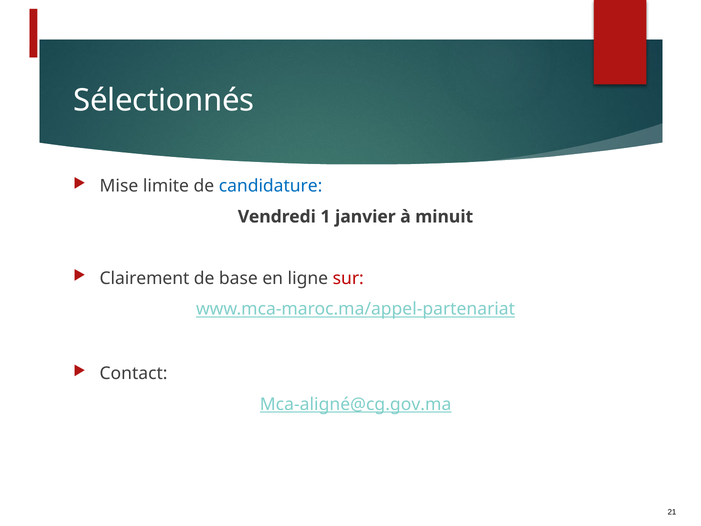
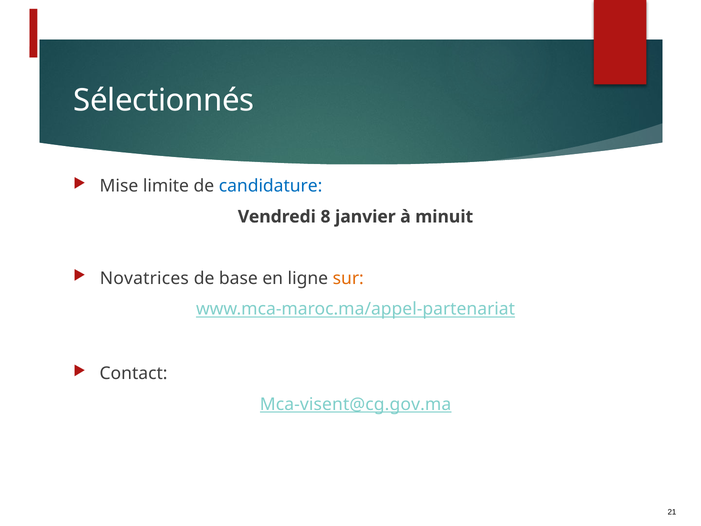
1: 1 -> 8 (325, 217)
Clairement: Clairement -> Novatrices (144, 278)
sur colour: red -> orange (348, 278)
Mca-aligné@cg.gov.ma: Mca-aligné@cg.gov.ma -> Mca-visent@cg.gov.ma (356, 404)
